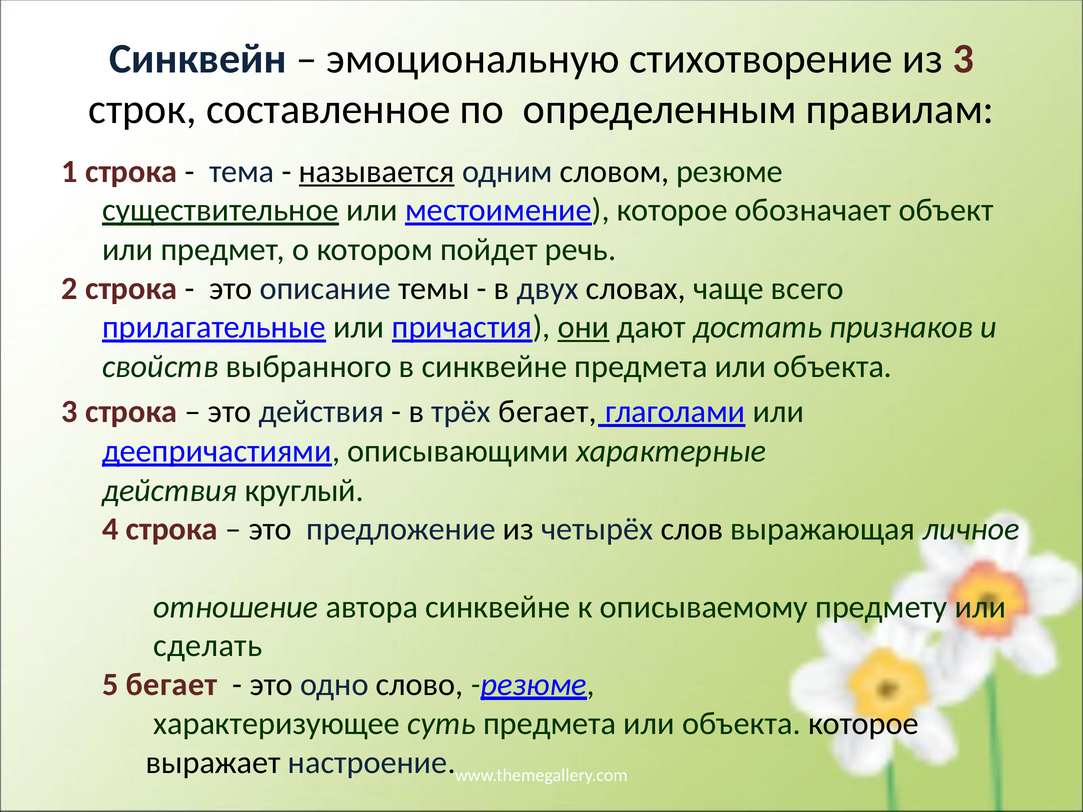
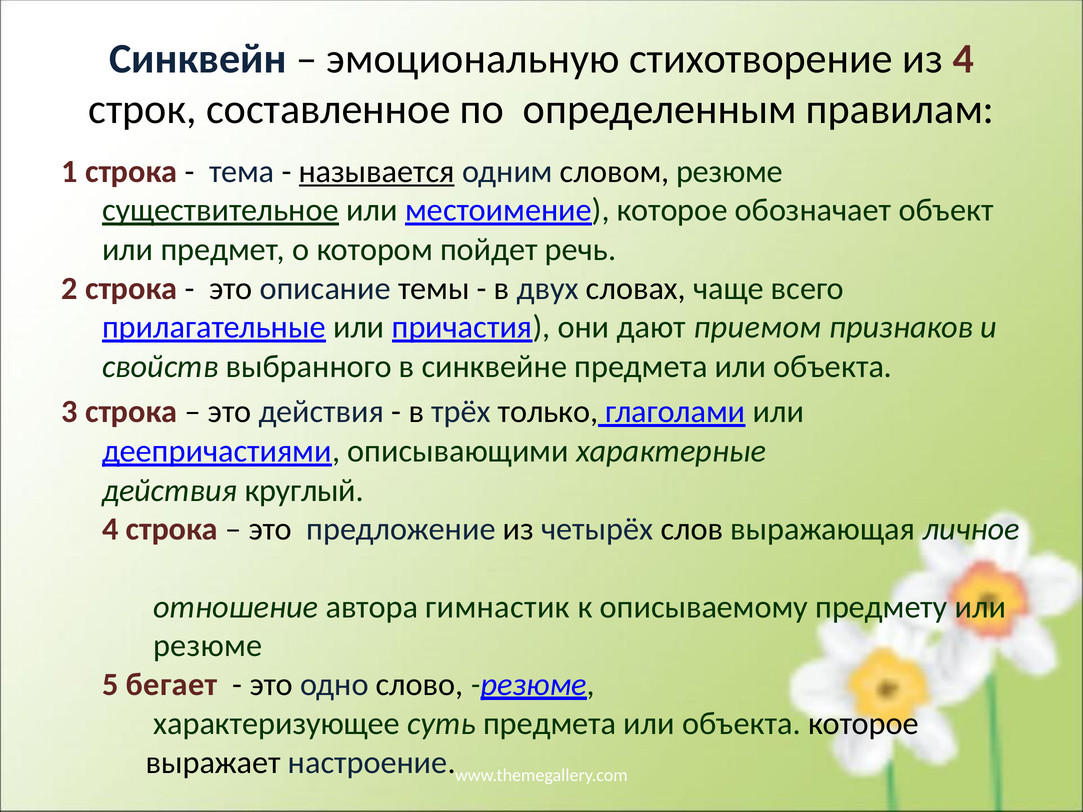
из 3: 3 -> 4 (963, 59)
они underline: present -> none (583, 327)
достать: достать -> приемом (757, 327)
трёх бегает: бегает -> только (548, 412)
автора синквейне: синквейне -> гимнастик (498, 607)
сделать: сделать -> резюме (208, 646)
